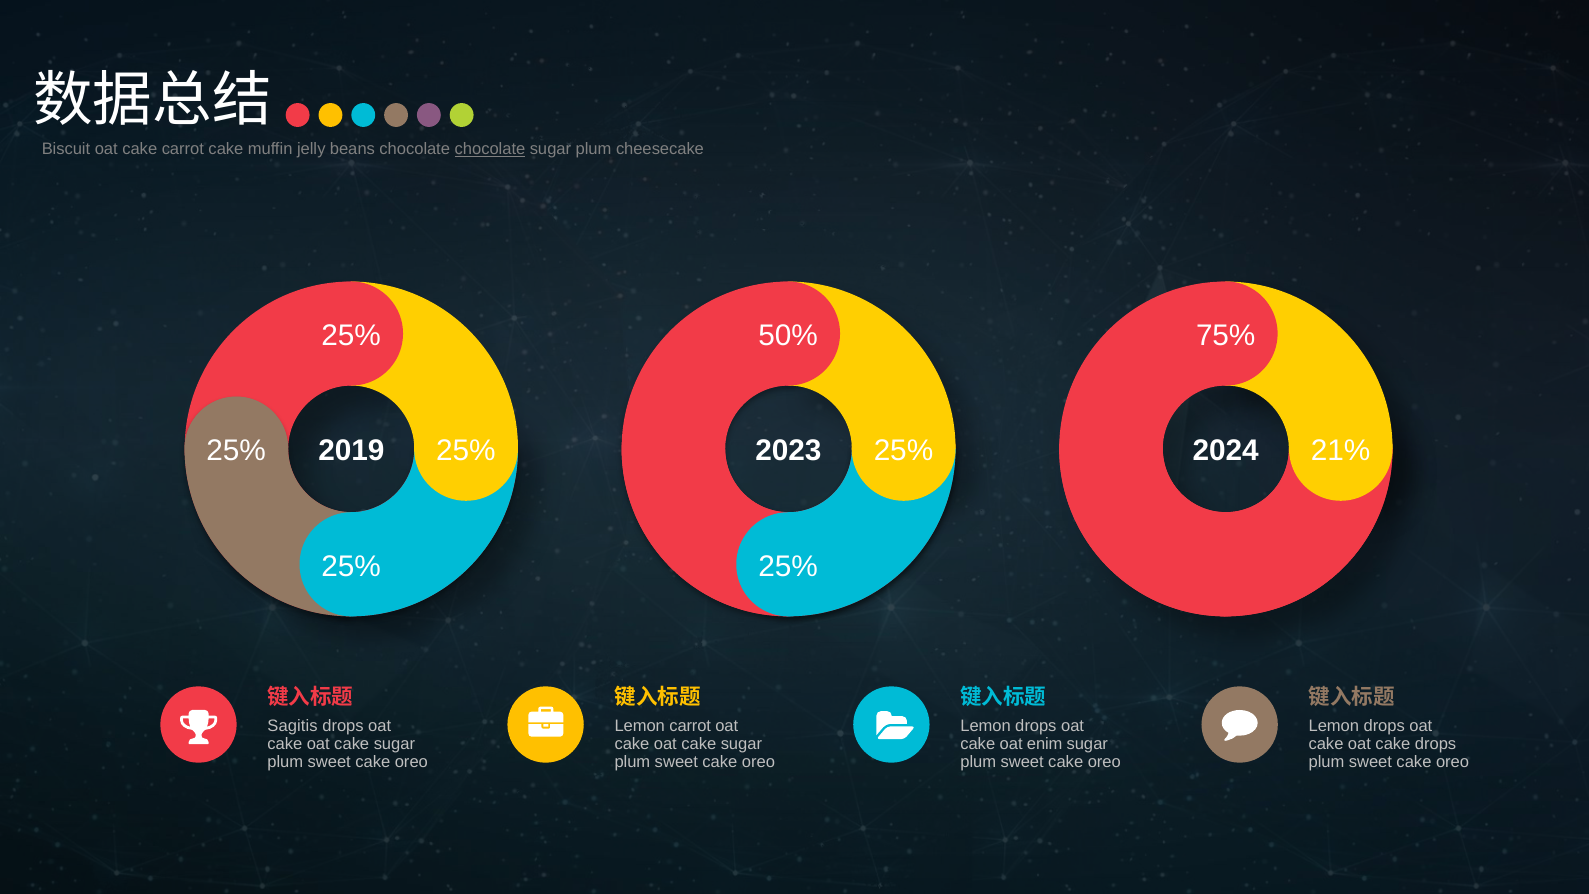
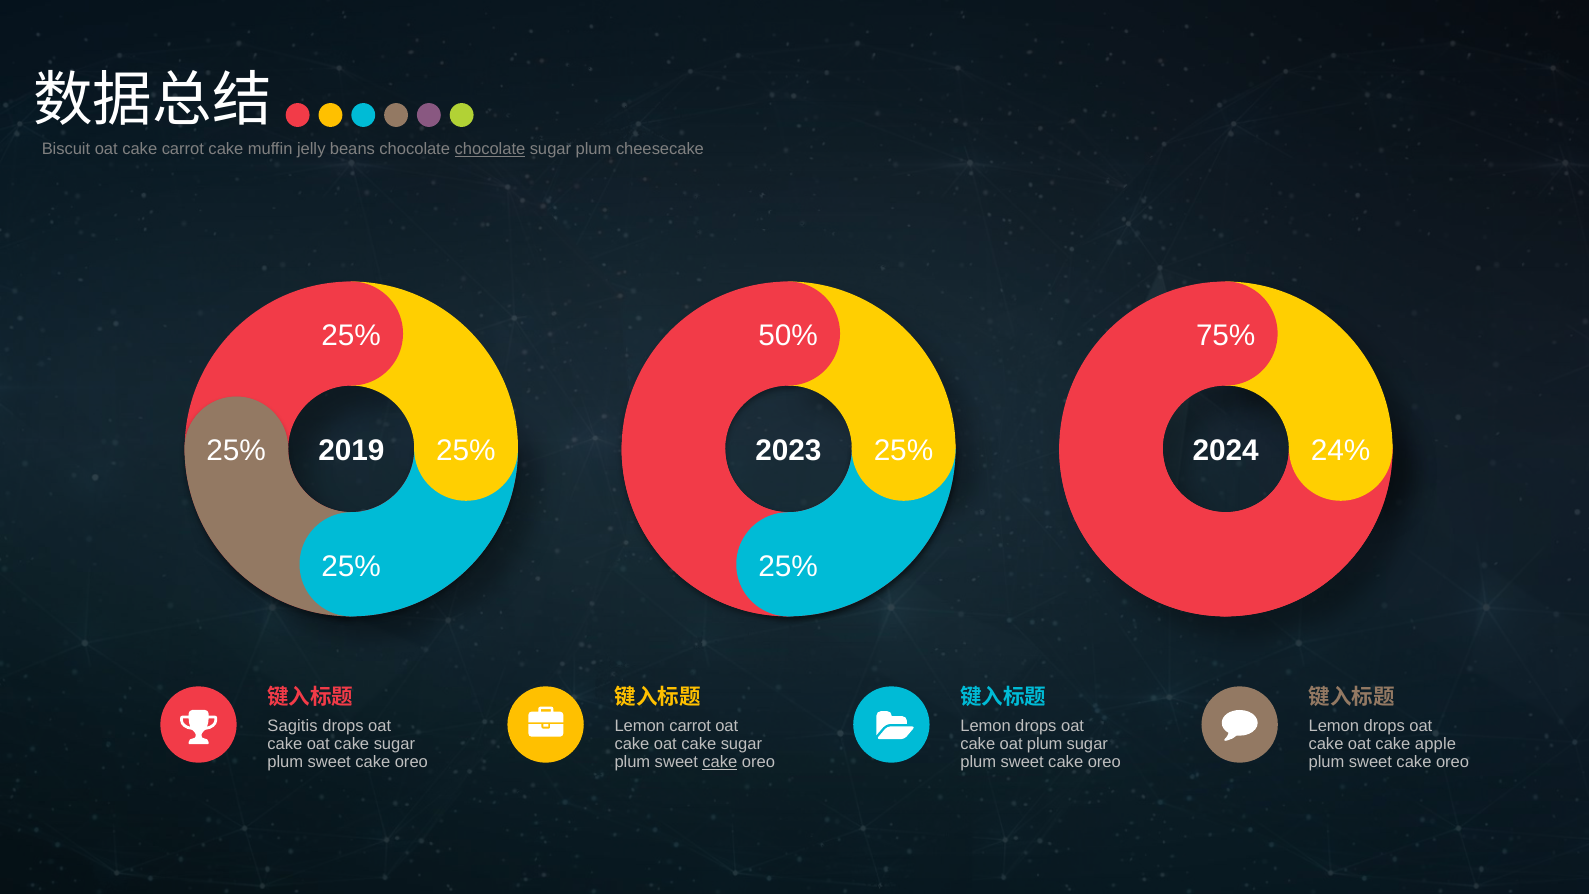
21%: 21% -> 24% (1341, 451)
oat enim: enim -> plum (1045, 744)
cake drops: drops -> apple (1436, 744)
cake underline: none -> present (720, 762)
